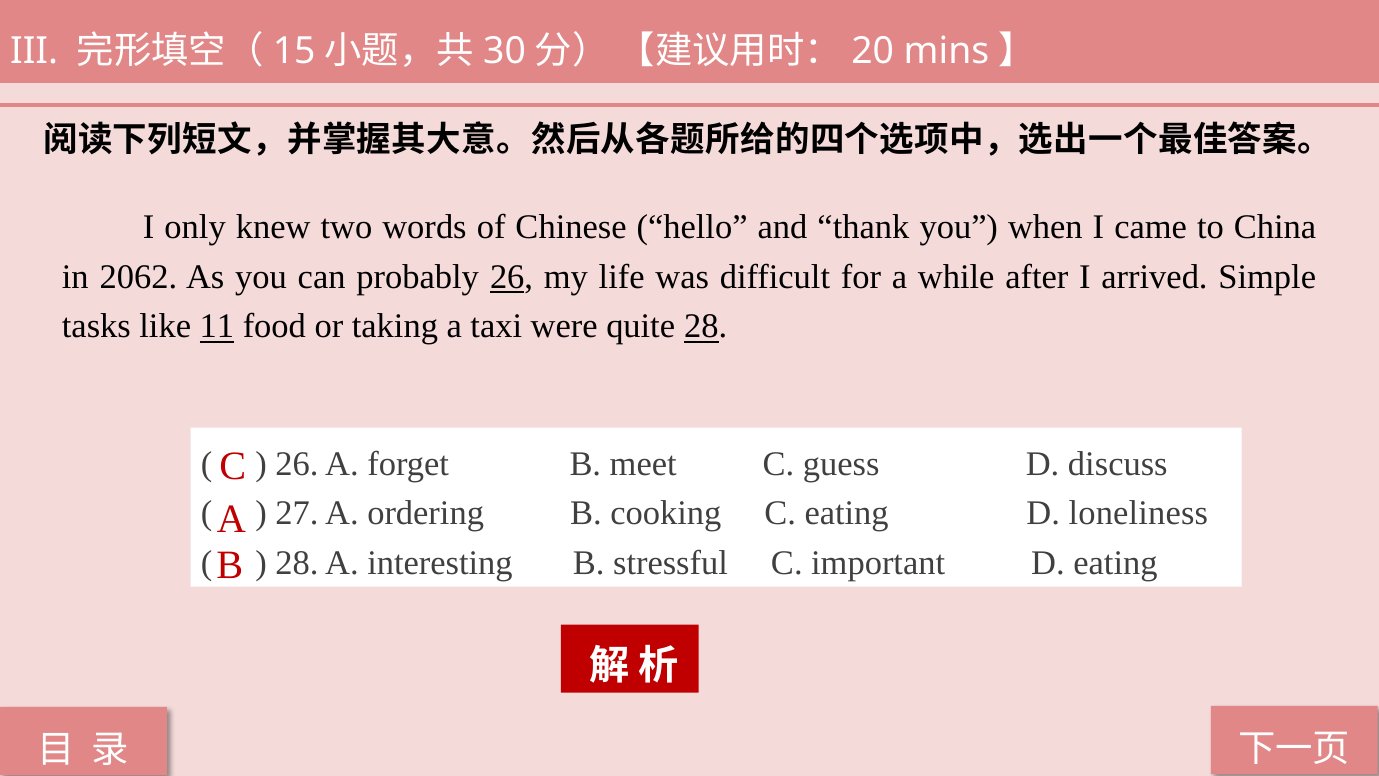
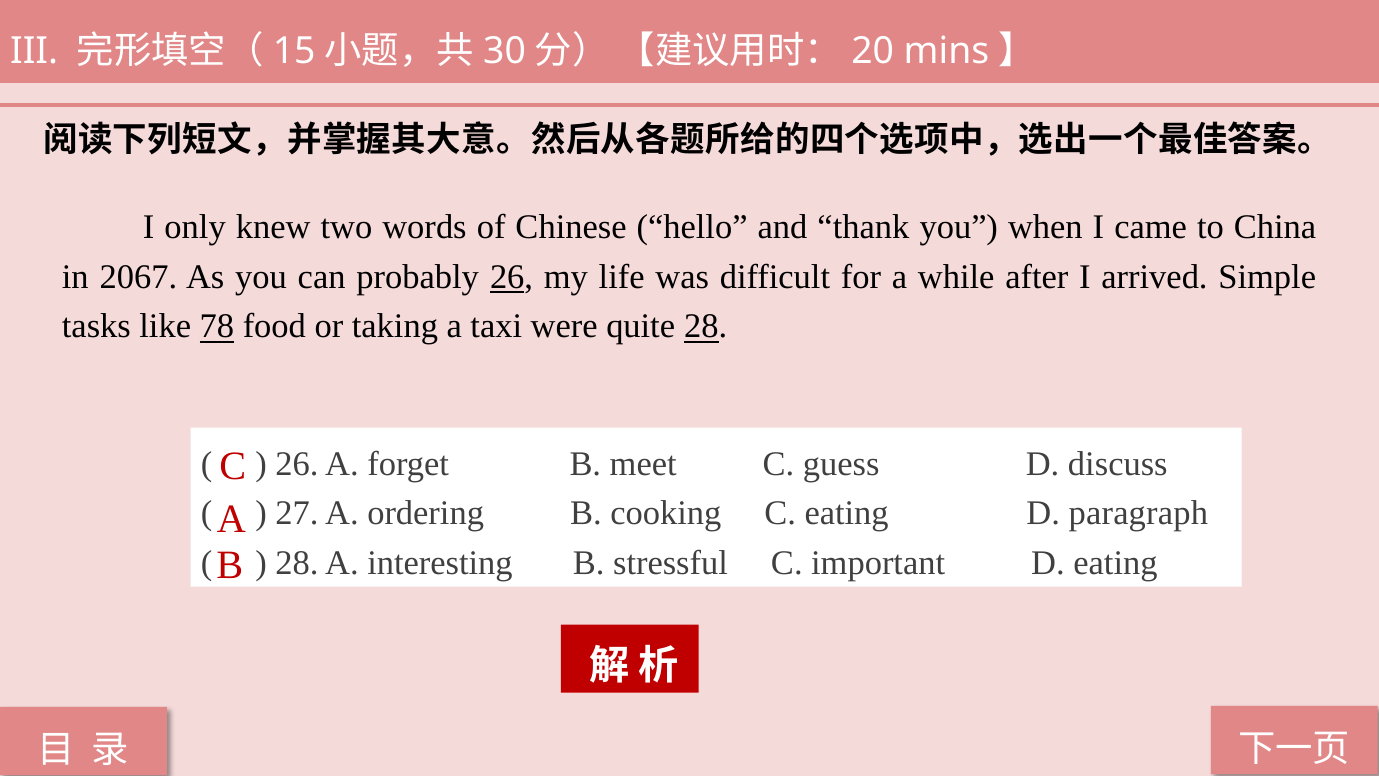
2062: 2062 -> 2067 (138, 277)
11: 11 -> 78 (217, 326)
loneliness: loneliness -> paragraph (1138, 513)
